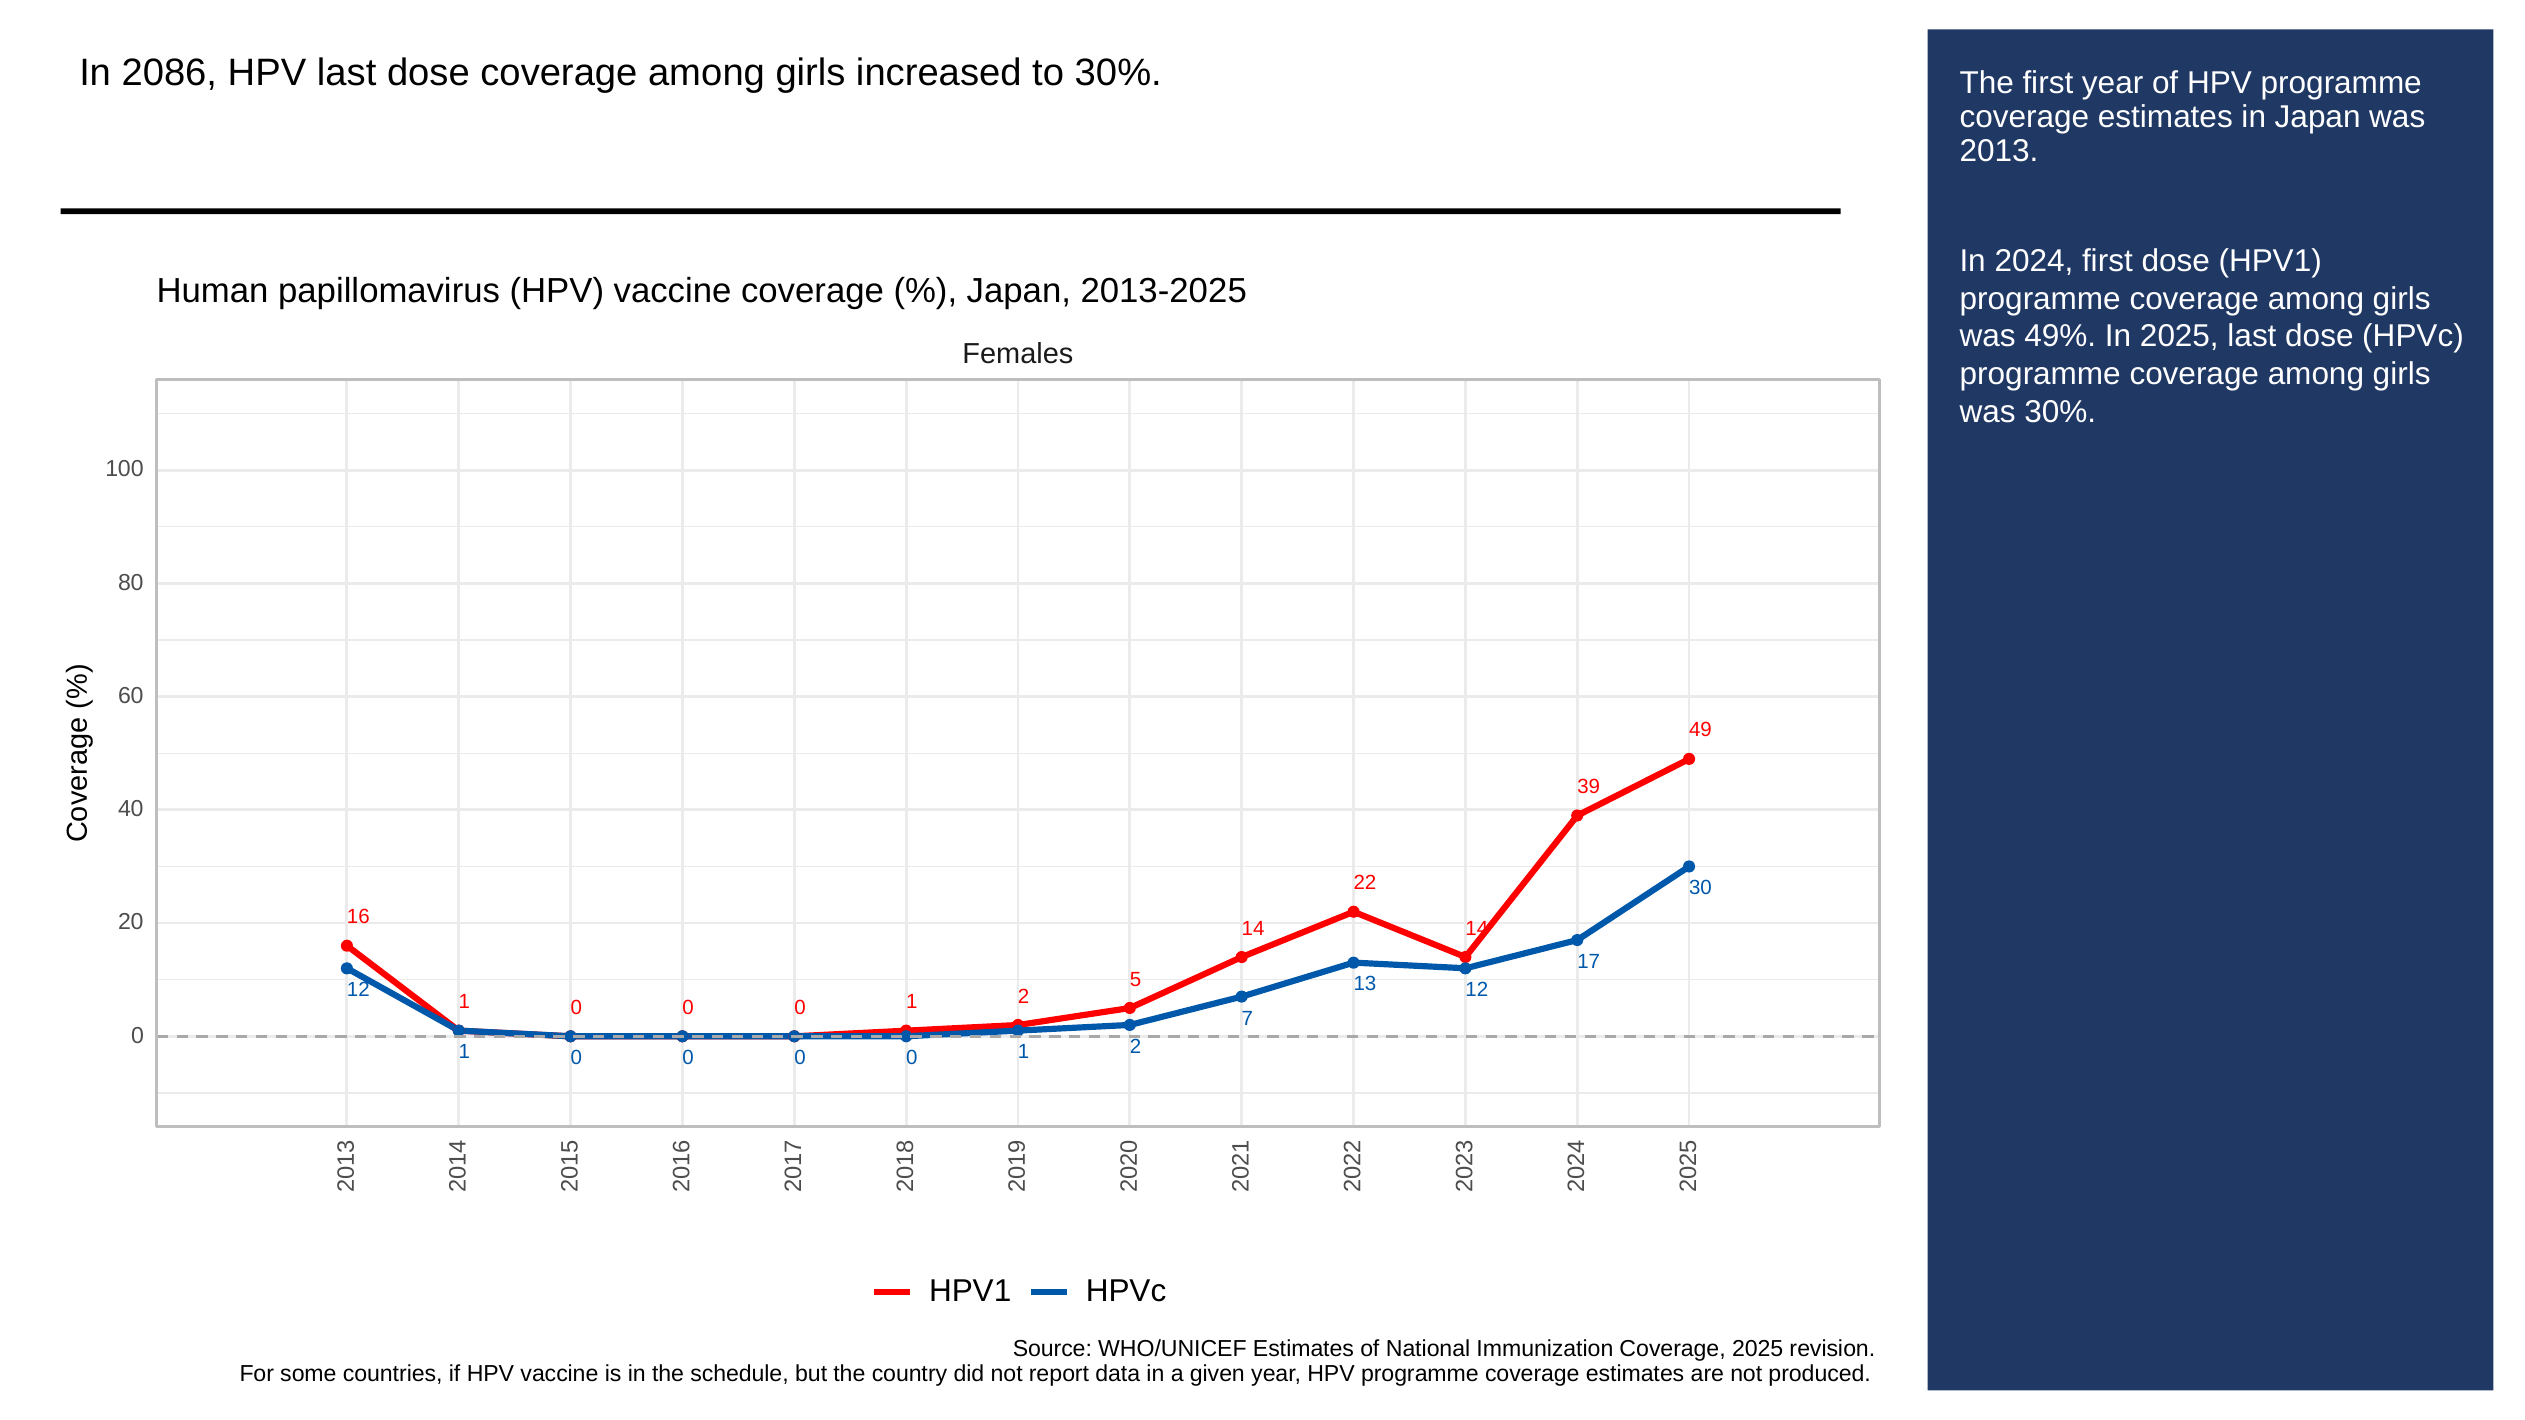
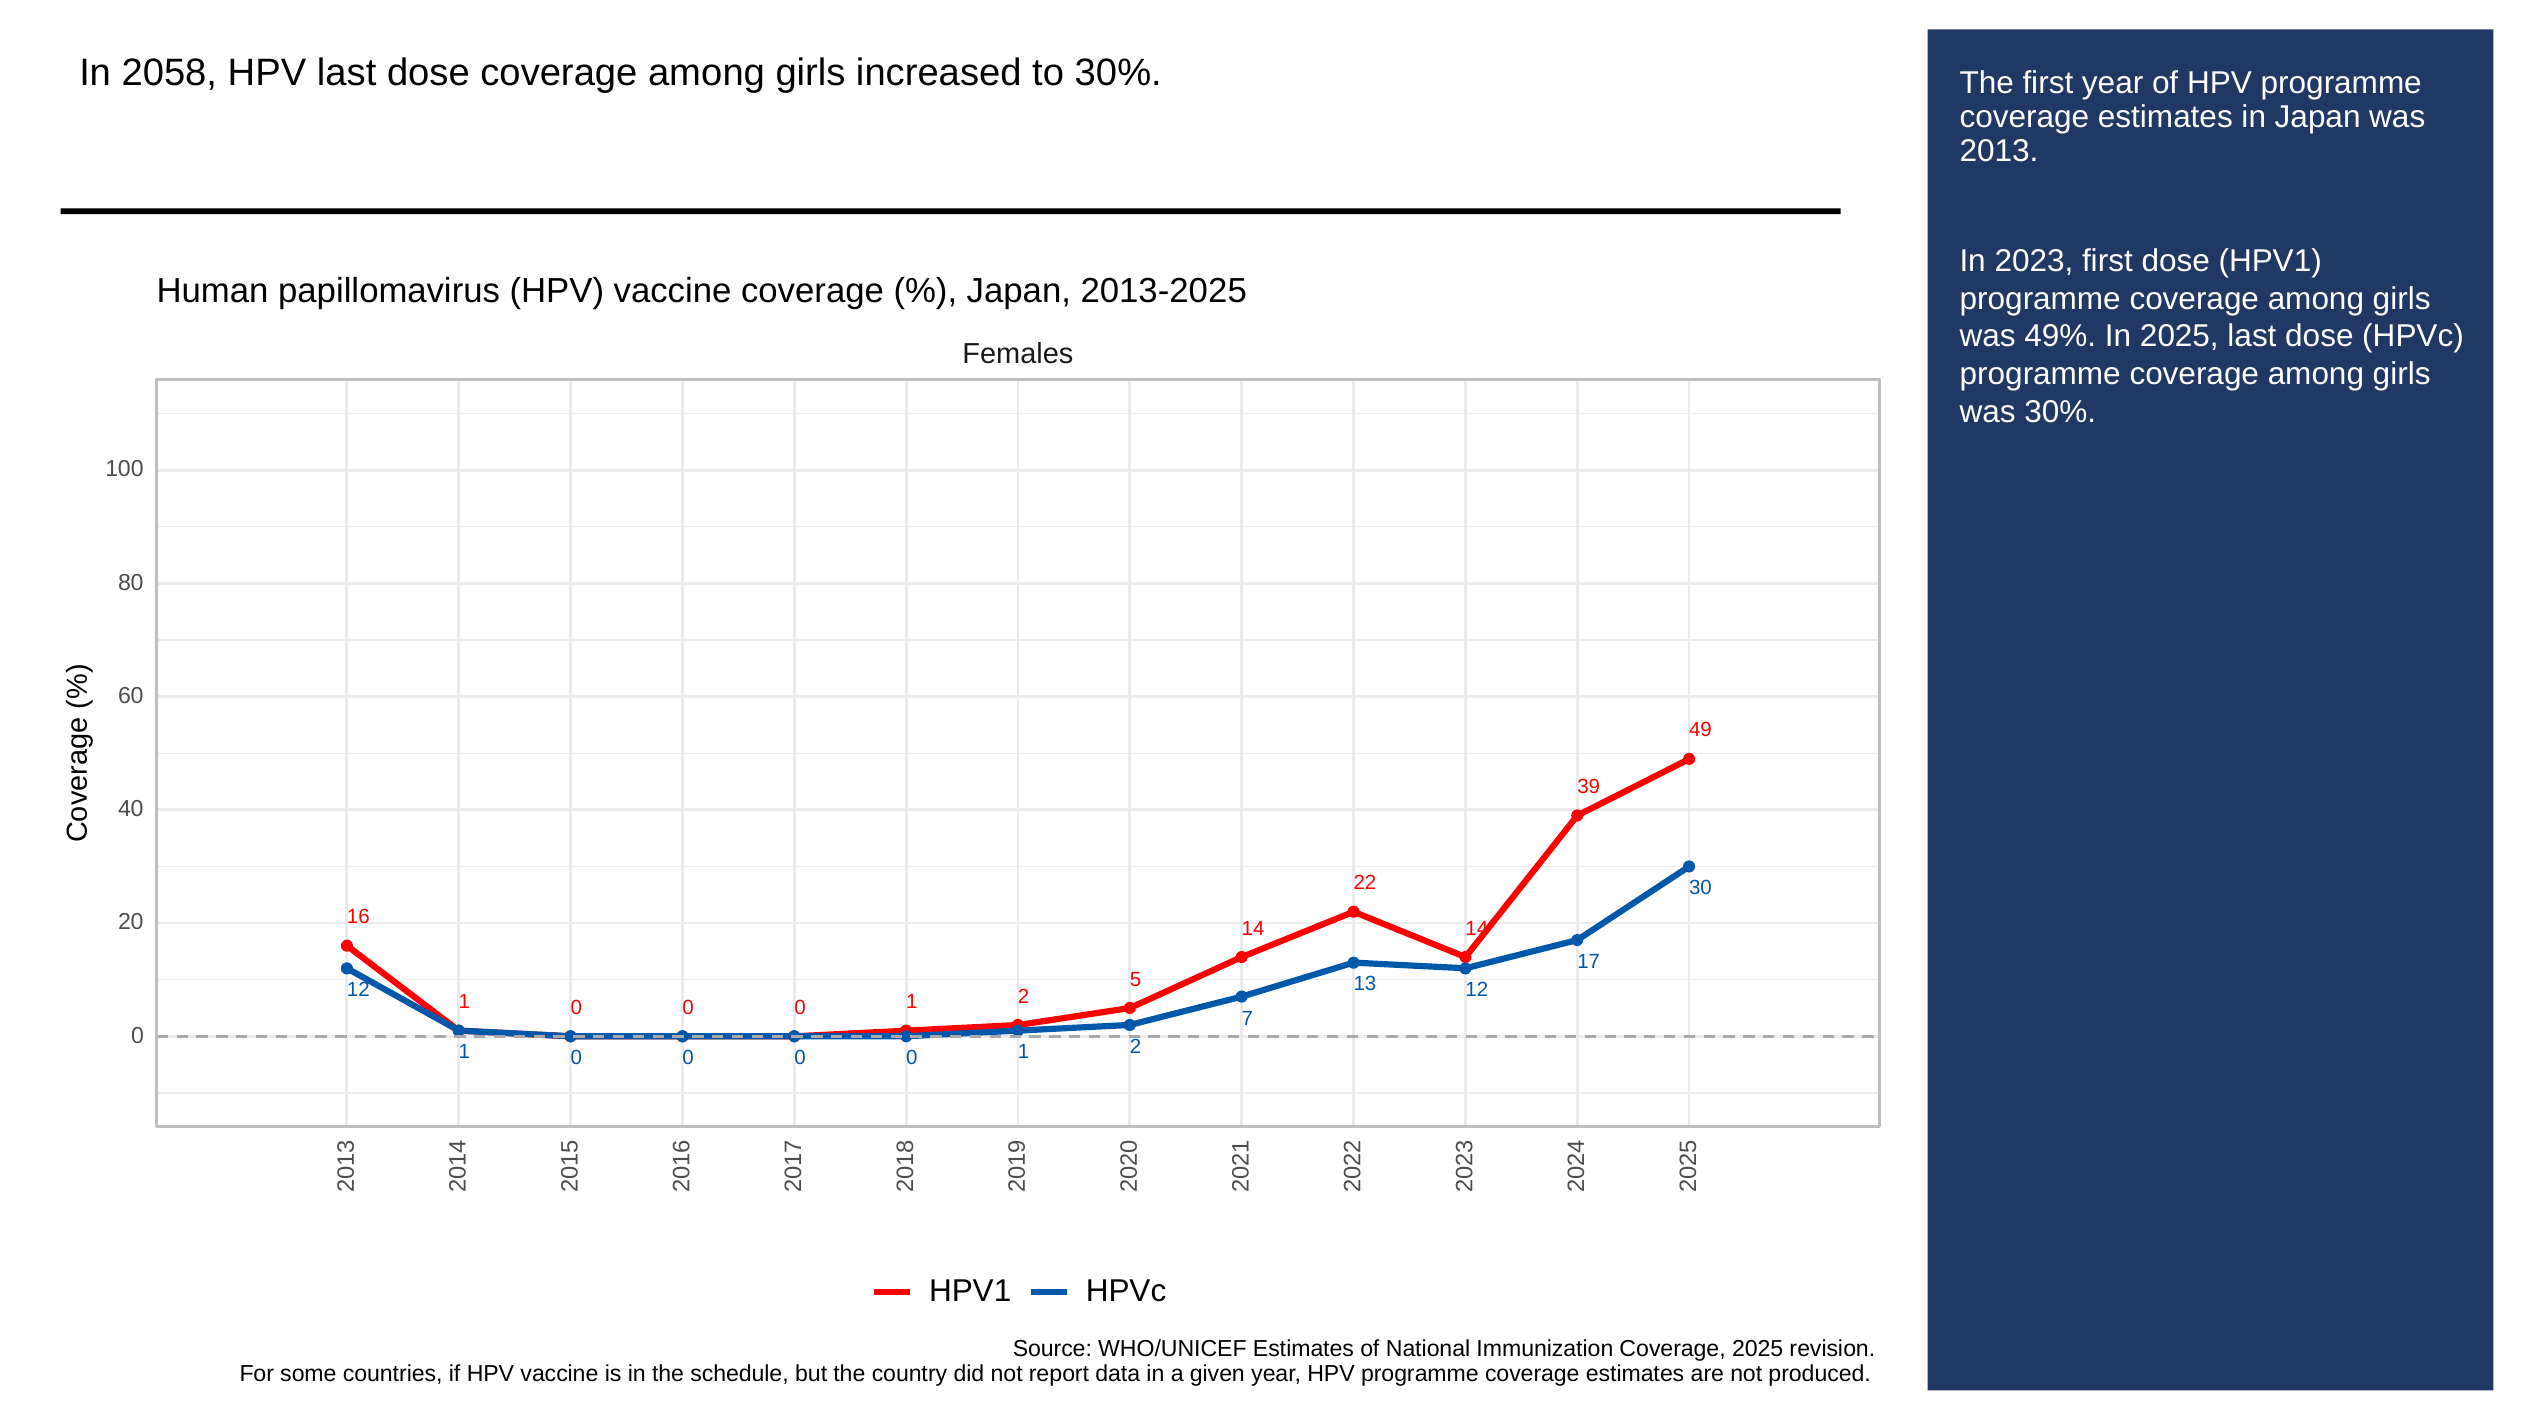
2086: 2086 -> 2058 (169, 73)
2024: 2024 -> 2023 (2034, 261)
